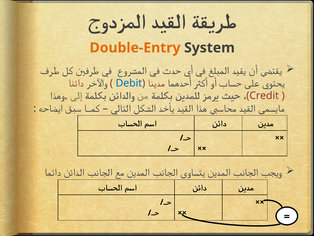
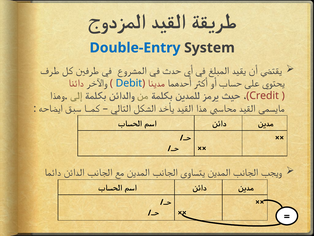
Double-Entry colour: orange -> blue (135, 48)
